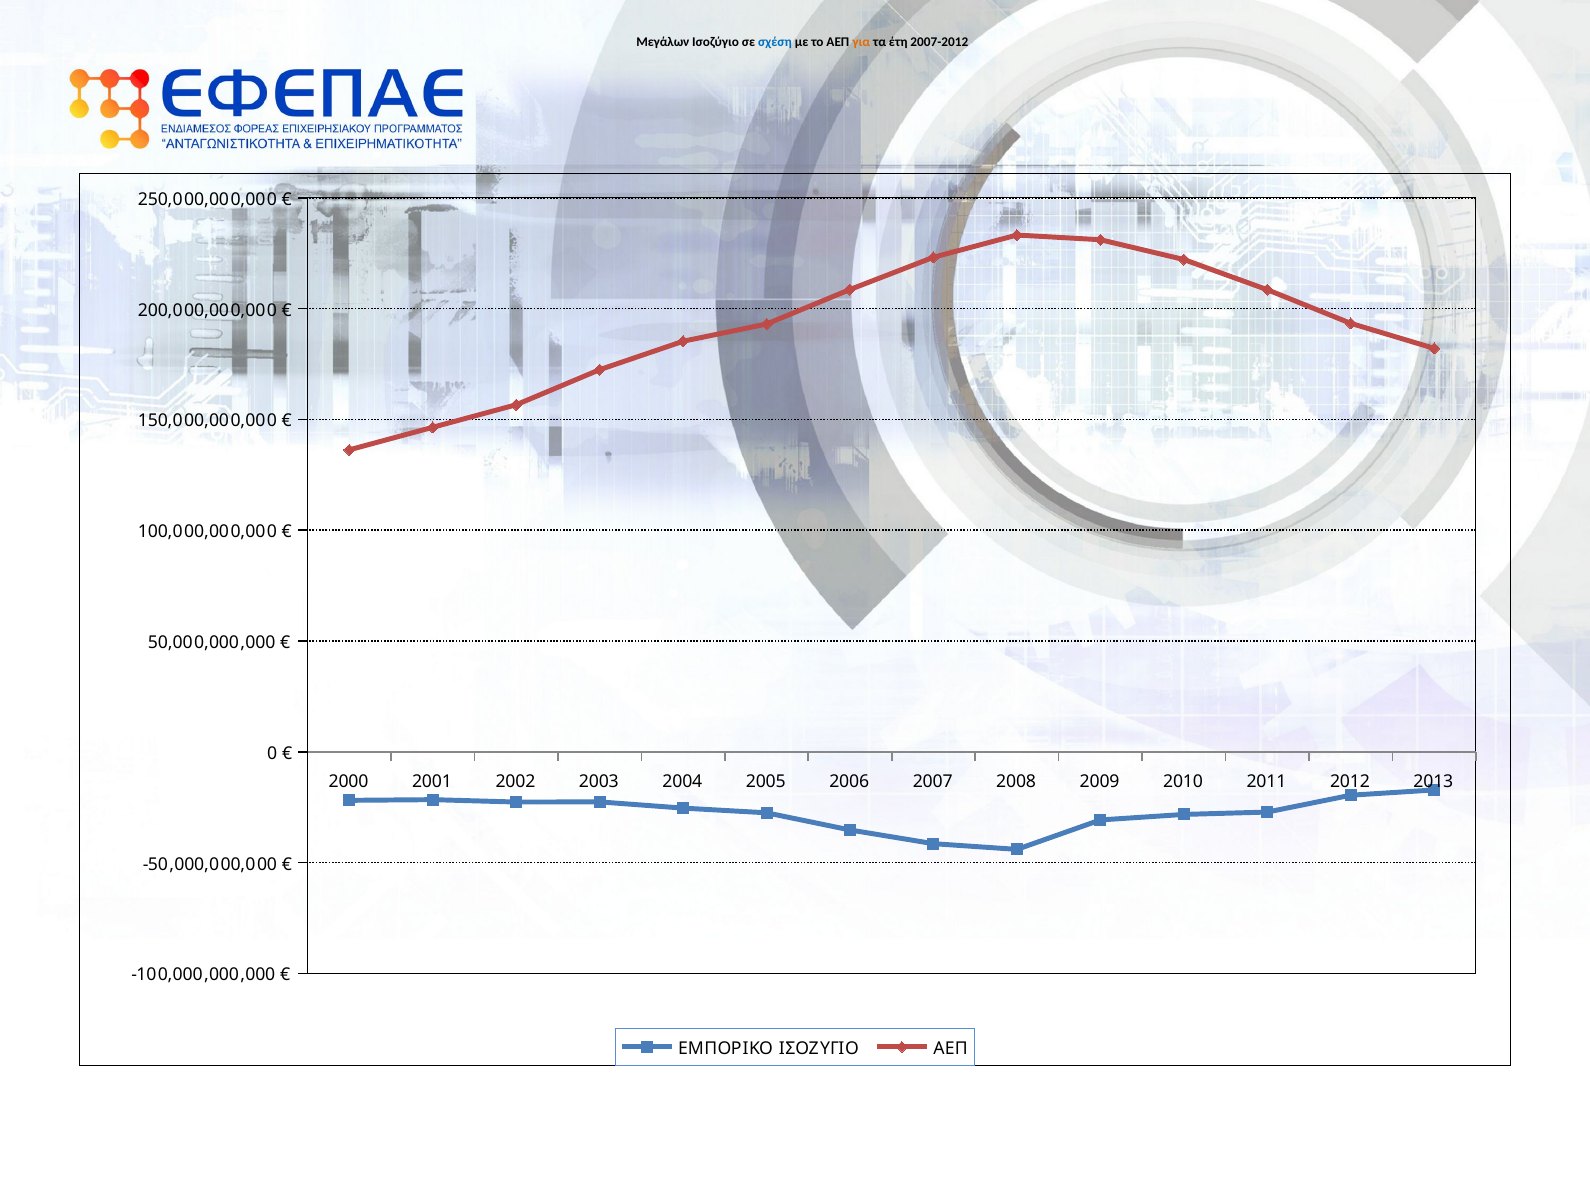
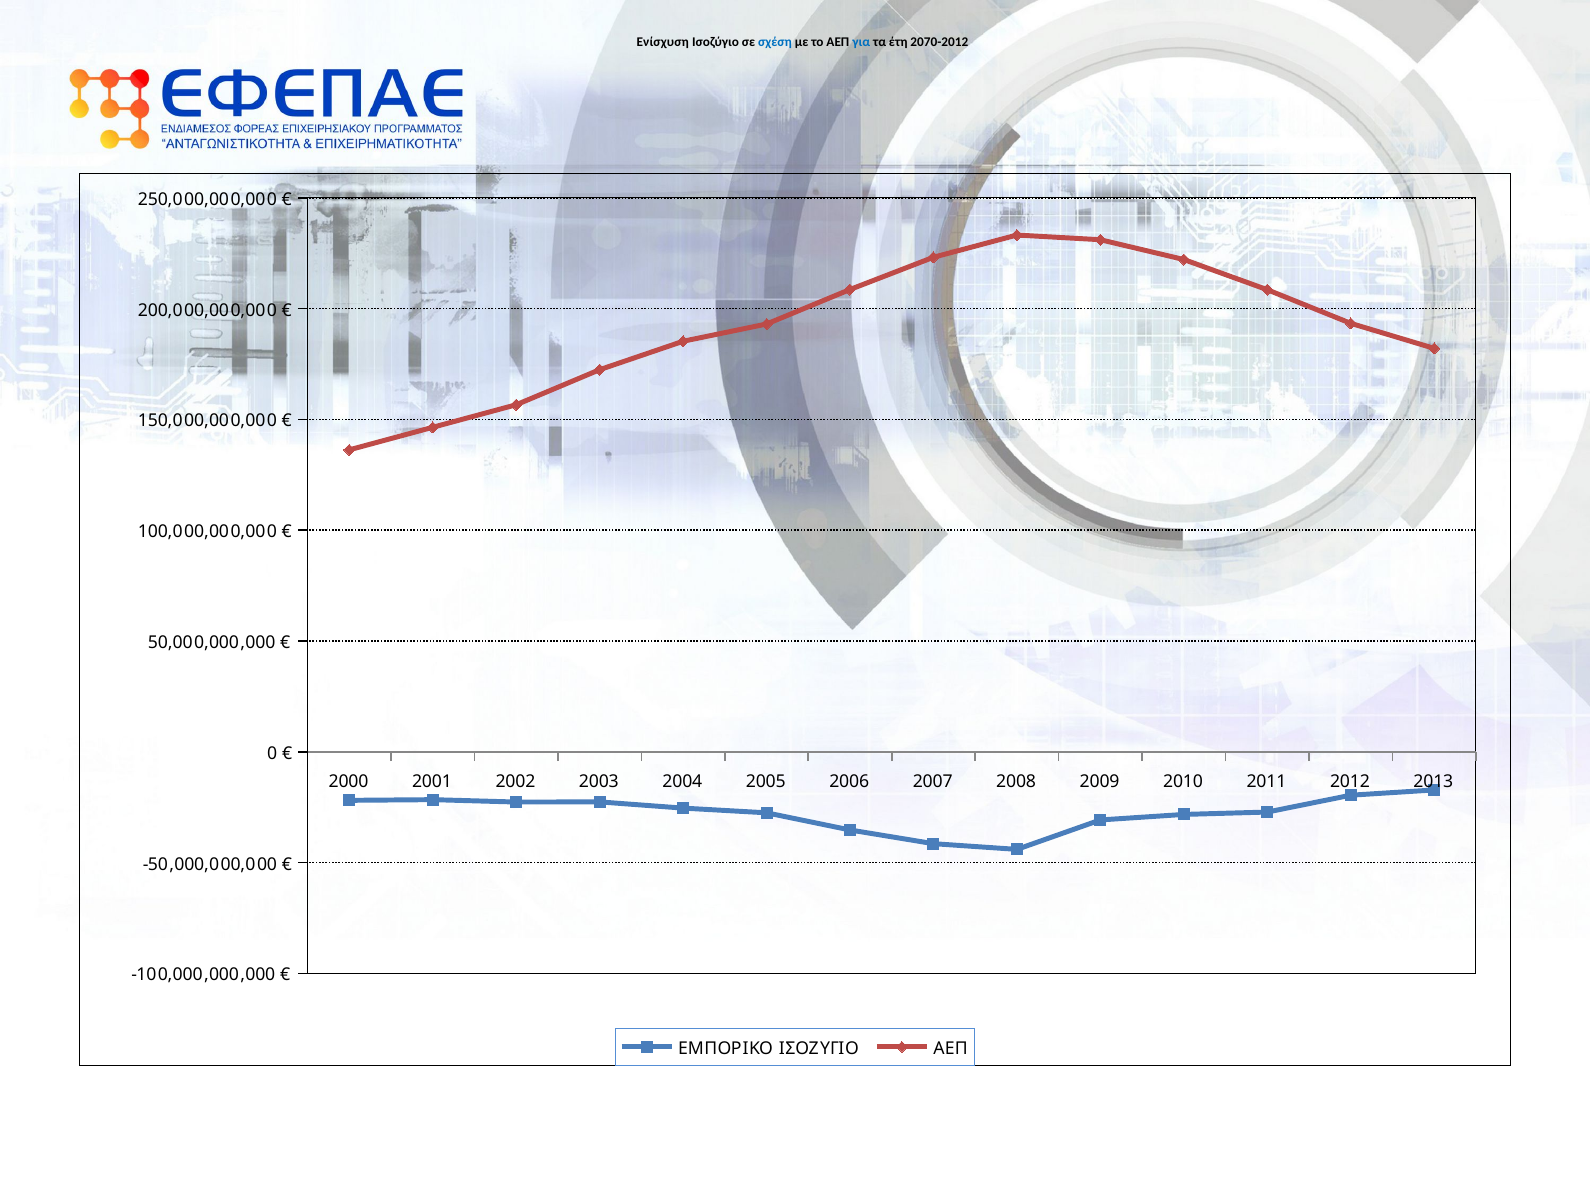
Μεγάλων: Μεγάλων -> Ενίσχυση (663, 42)
για colour: orange -> blue (861, 42)
2007-2012: 2007-2012 -> 2070-2012 (939, 42)
